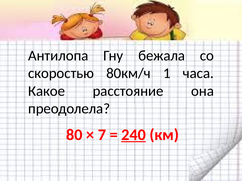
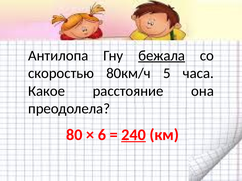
бежала underline: none -> present (162, 56)
1: 1 -> 5 (167, 73)
7: 7 -> 6 (102, 135)
